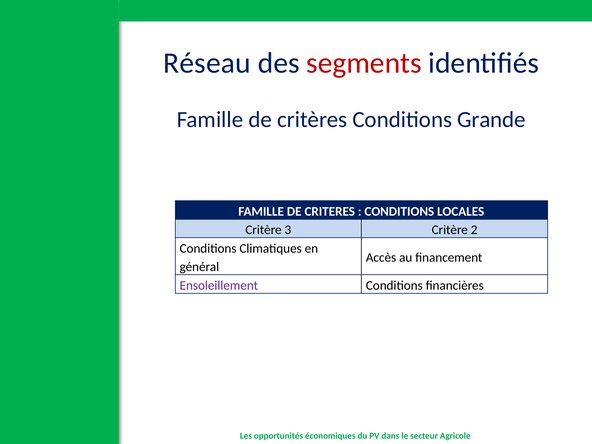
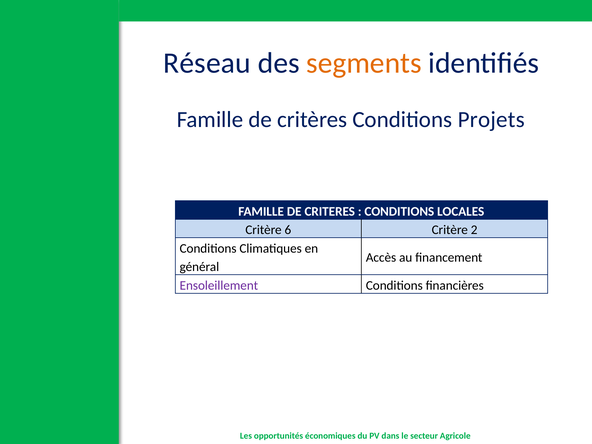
segments colour: red -> orange (364, 63)
Grande: Grande -> Projets (491, 119)
3: 3 -> 6 (288, 230)
